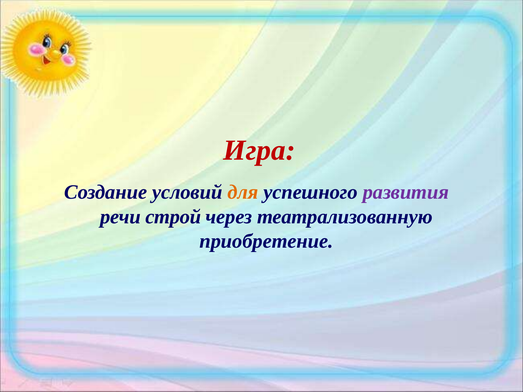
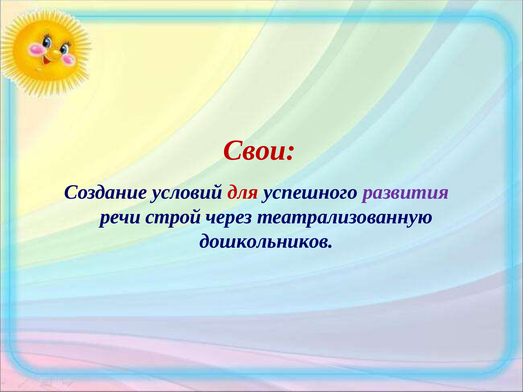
Игра: Игра -> Свои (259, 151)
для colour: orange -> red (243, 192)
приобретение: приобретение -> дошкольников (266, 241)
